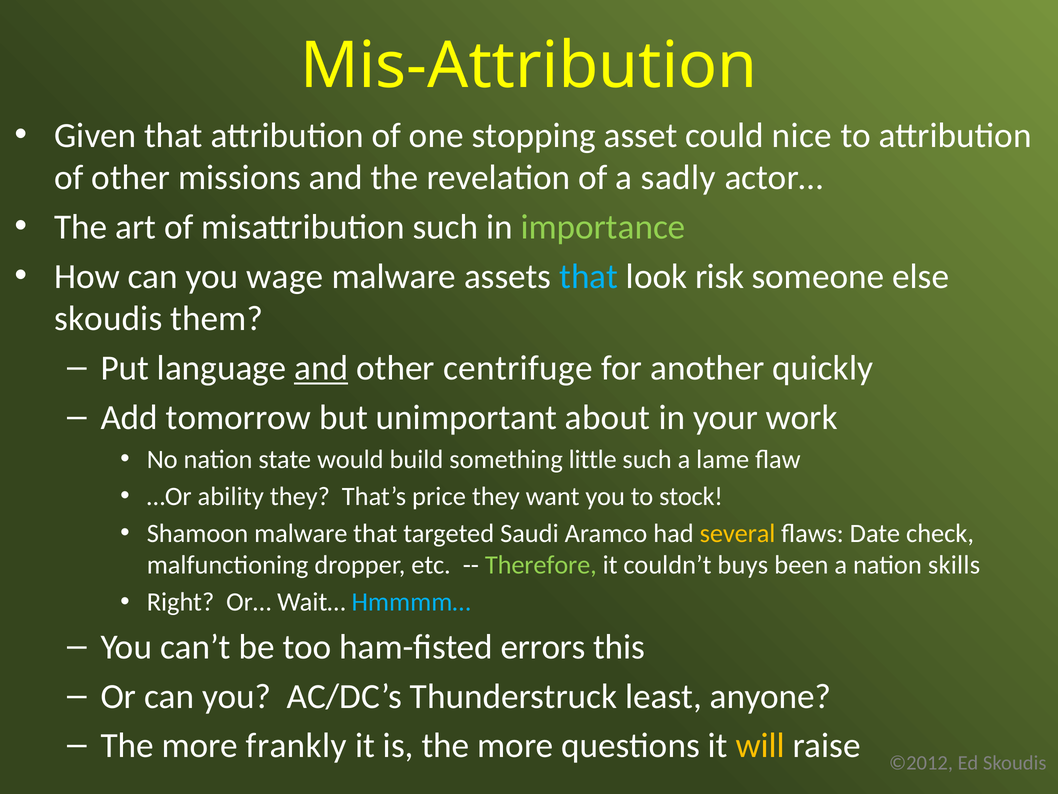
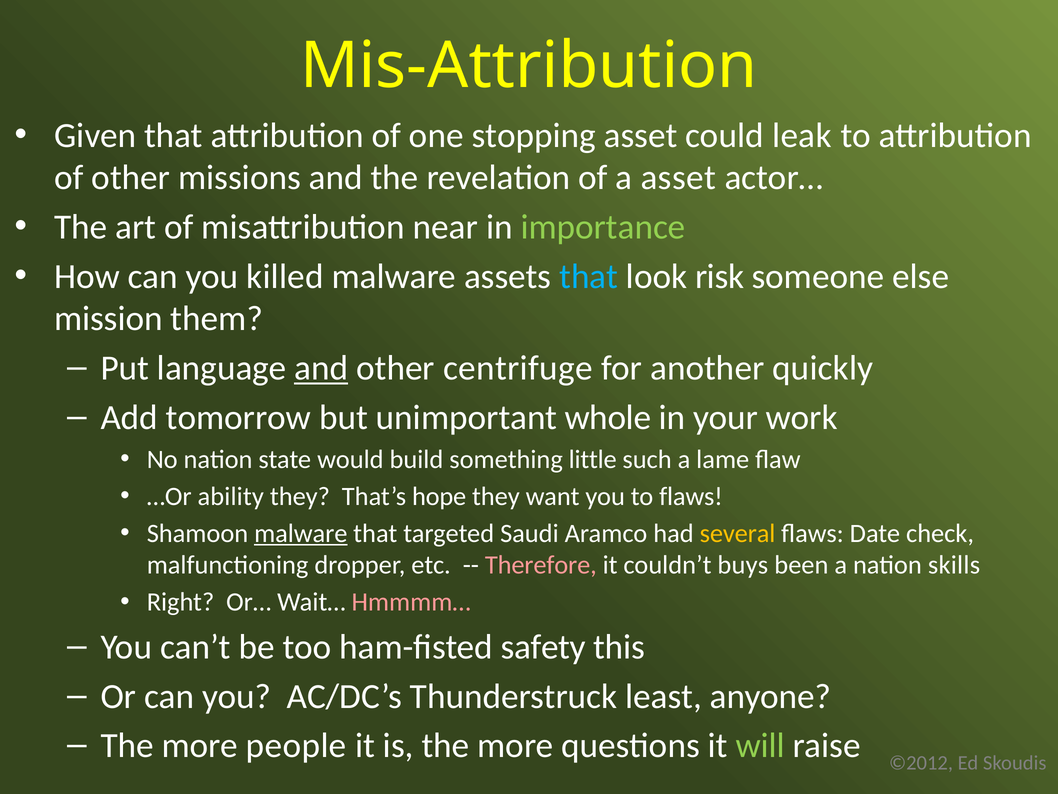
nice: nice -> leak (802, 135)
a sadly: sadly -> asset (678, 178)
misattribution such: such -> near (445, 227)
wage: wage -> killed (285, 276)
skoudis: skoudis -> mission (108, 319)
about: about -> whole (608, 417)
price: price -> hope (439, 496)
to stock: stock -> flaws (691, 496)
malware underline: none -> present (301, 533)
Therefore colour: light green -> pink (541, 565)
Hmmmm… colour: light blue -> pink (411, 602)
errors: errors -> safety (543, 647)
frankly: frankly -> people (296, 745)
will colour: yellow -> light green (760, 745)
